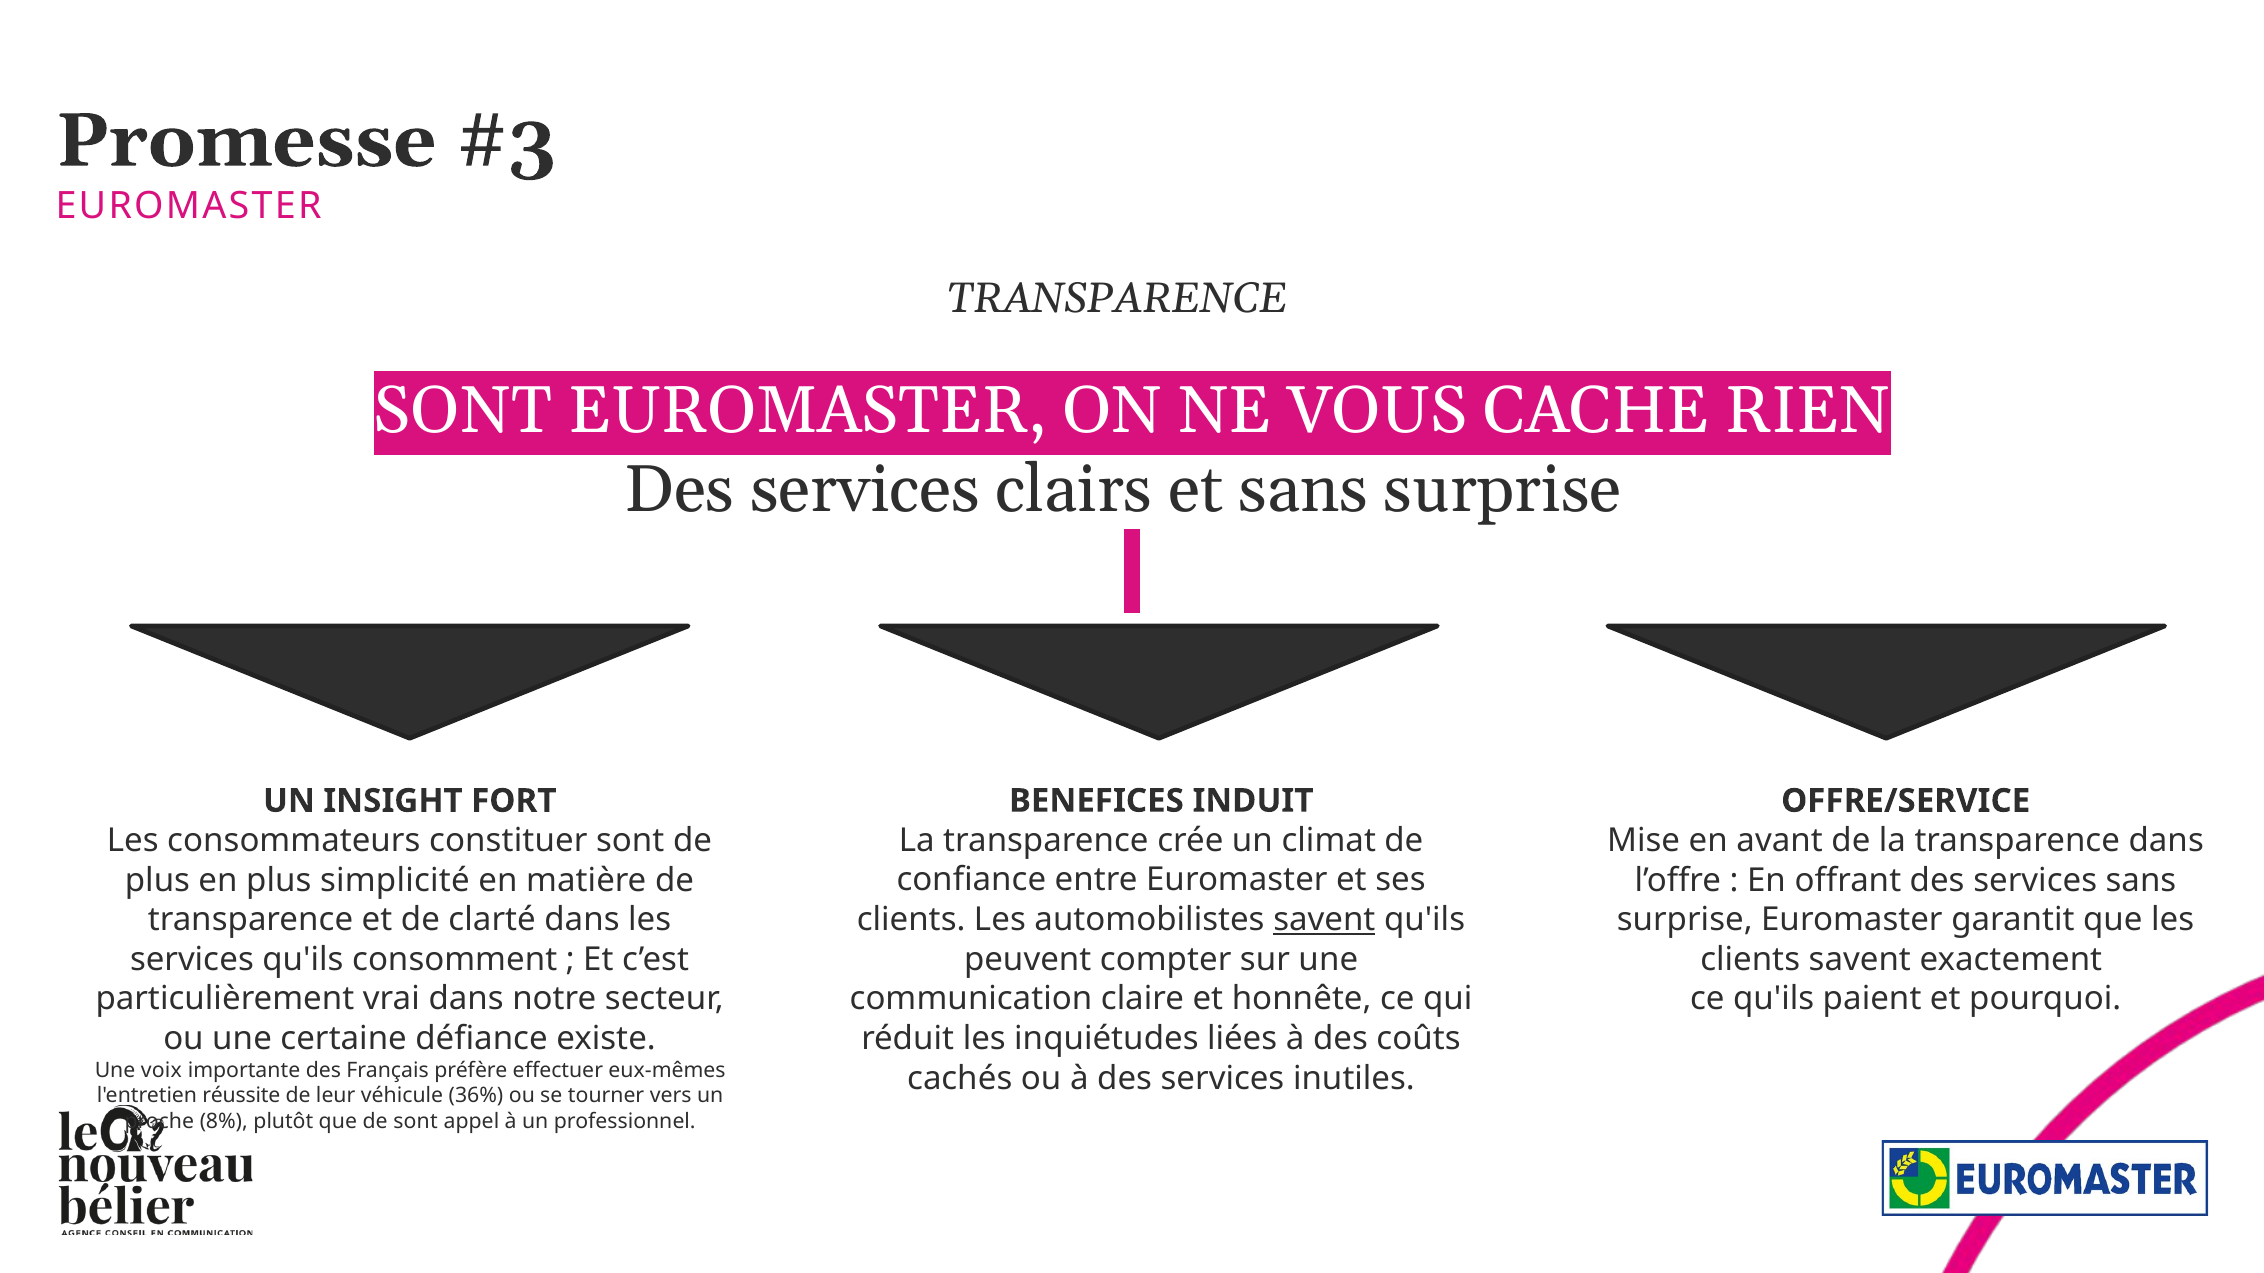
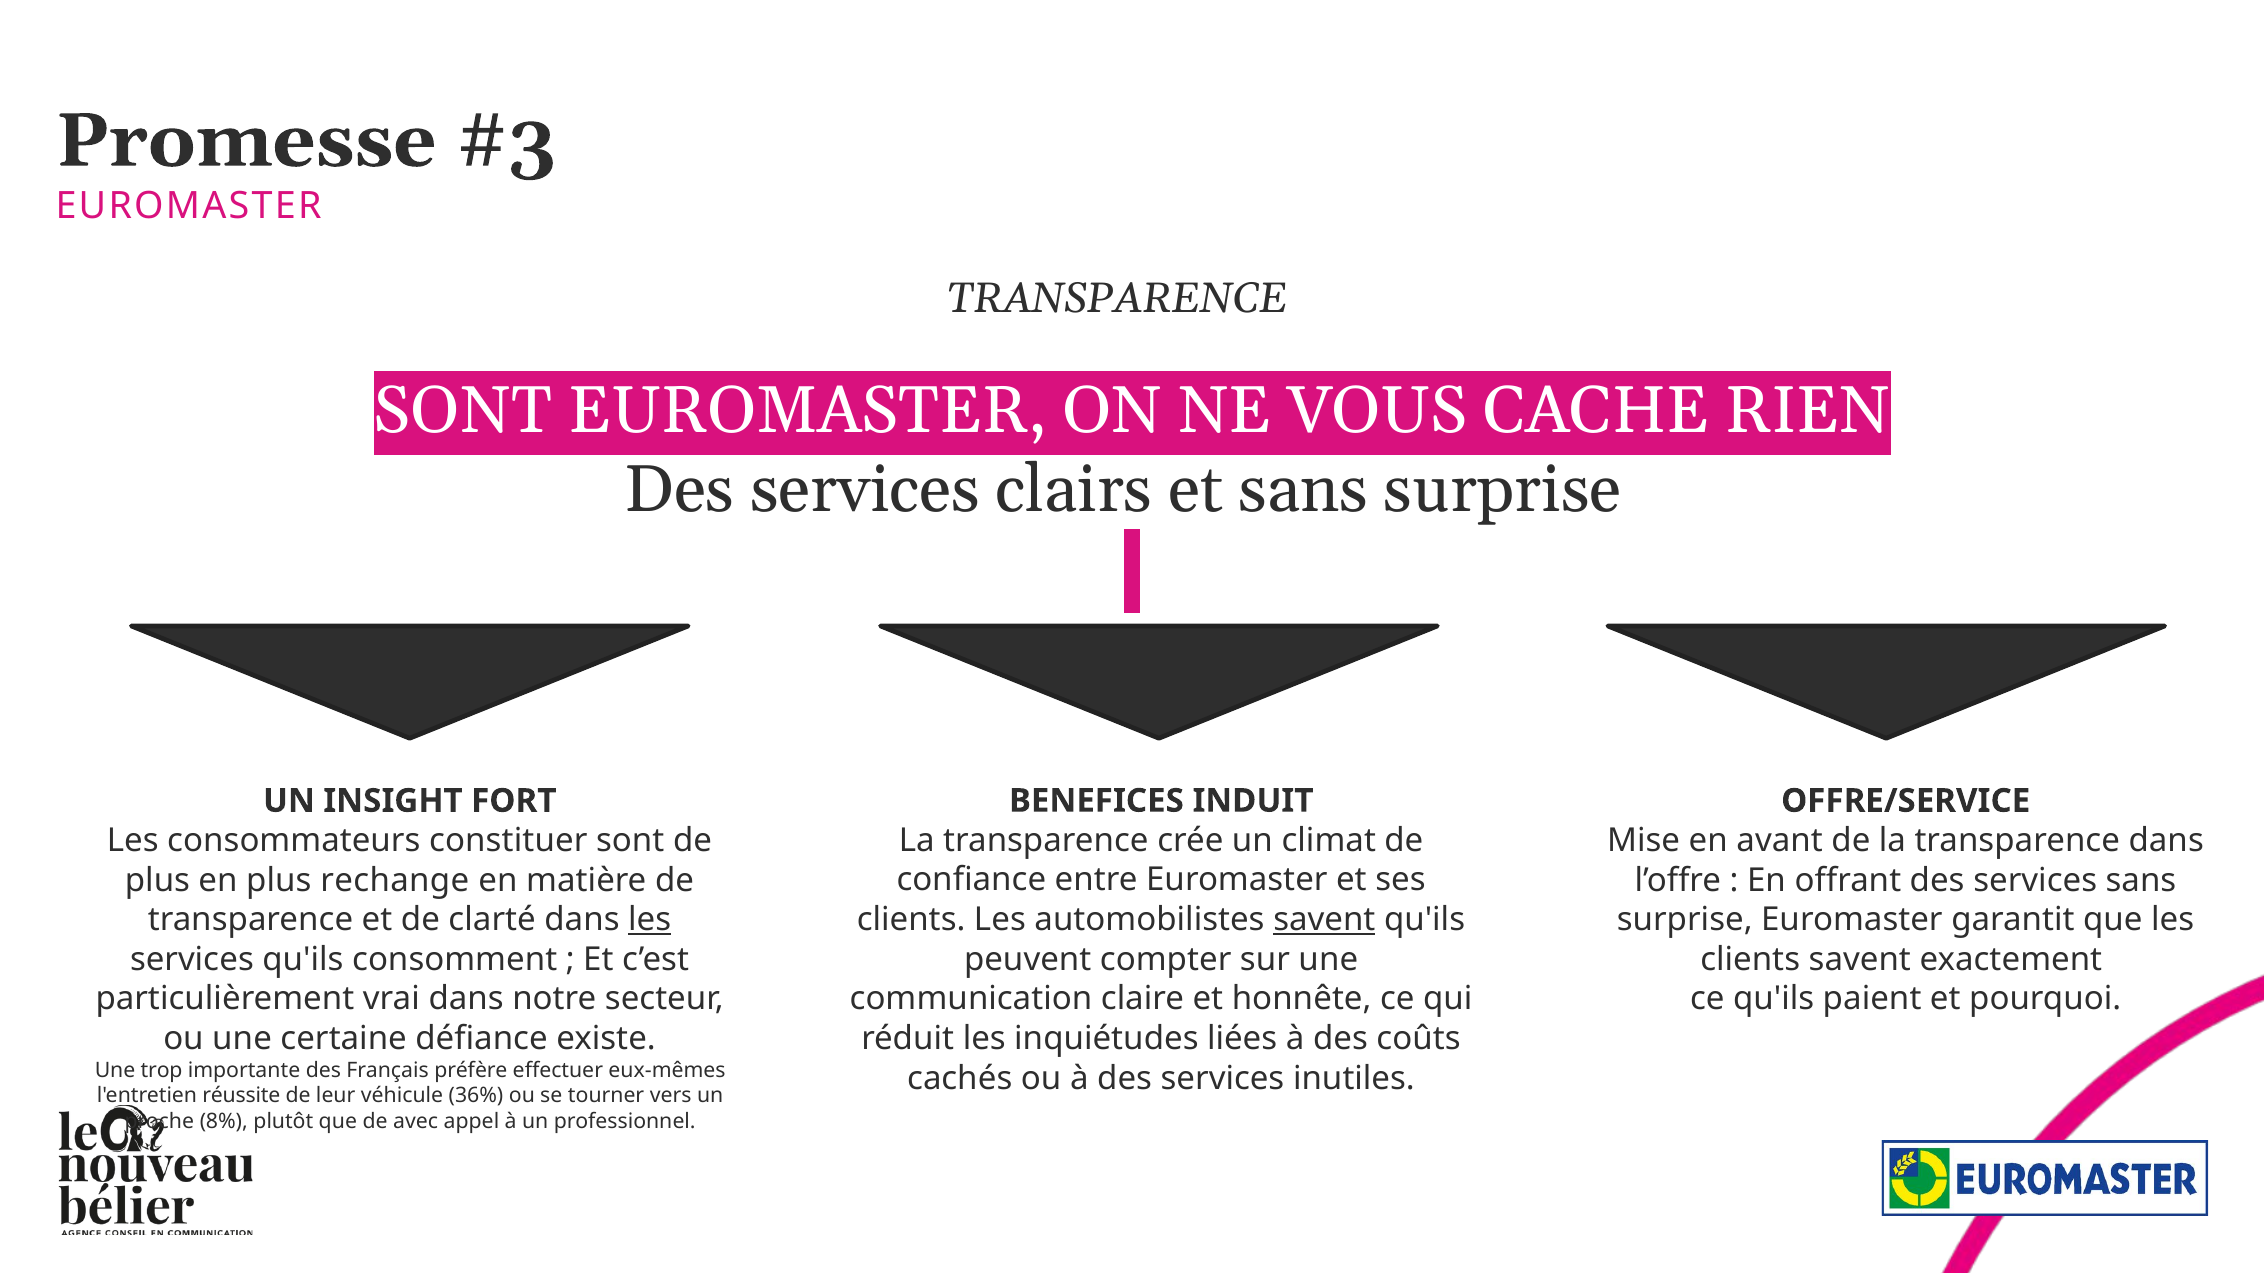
simplicité: simplicité -> rechange (395, 880)
les underline: none -> present (650, 920)
voix: voix -> trop (162, 1071)
de sont: sont -> avec (416, 1122)
